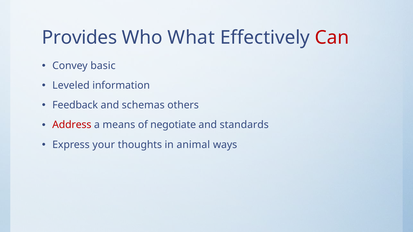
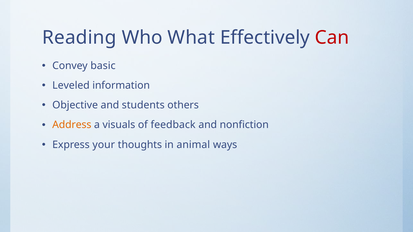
Provides: Provides -> Reading (79, 38)
Feedback: Feedback -> Objective (75, 105)
schemas: schemas -> students (143, 105)
Address colour: red -> orange (72, 125)
means: means -> visuals (119, 125)
negotiate: negotiate -> feedback (173, 125)
standards: standards -> nonfiction (244, 125)
